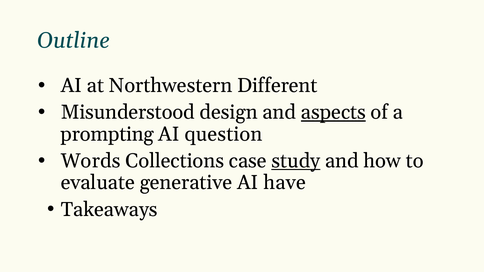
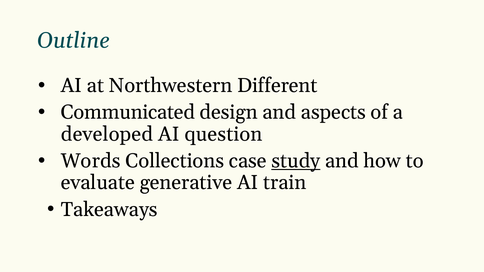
Misunderstood: Misunderstood -> Communicated (128, 112)
aspects underline: present -> none (333, 112)
prompting: prompting -> developed (107, 134)
have: have -> train (285, 183)
